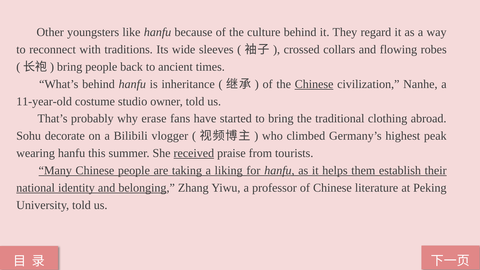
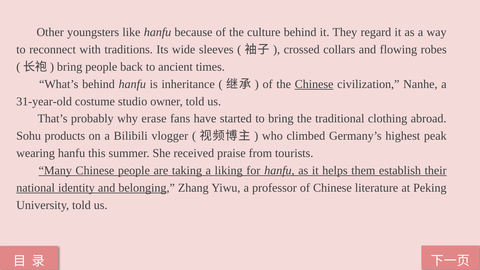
11-year-old: 11-year-old -> 31-year-old (44, 101)
decorate: decorate -> products (65, 136)
received underline: present -> none (194, 153)
